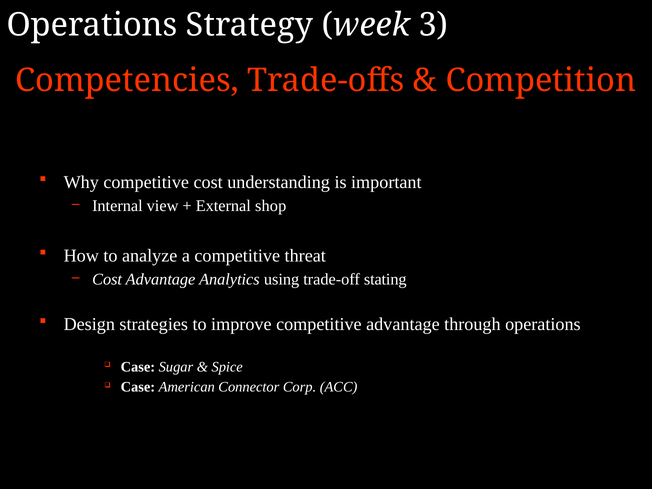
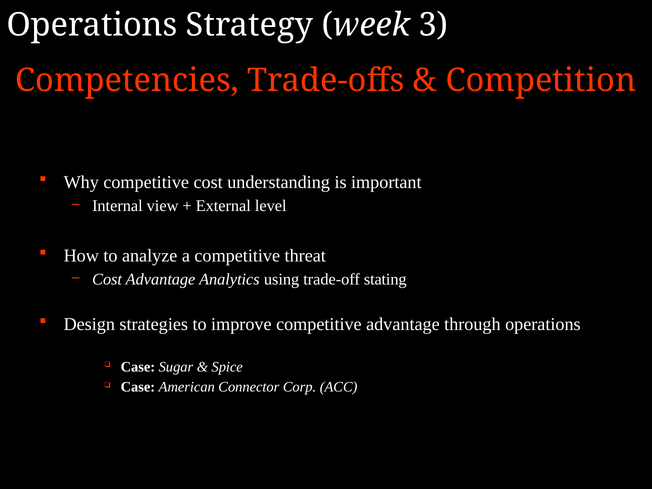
shop: shop -> level (271, 206)
